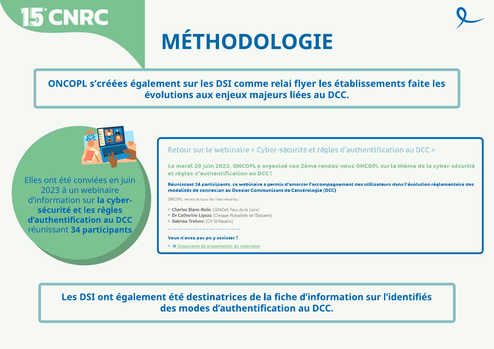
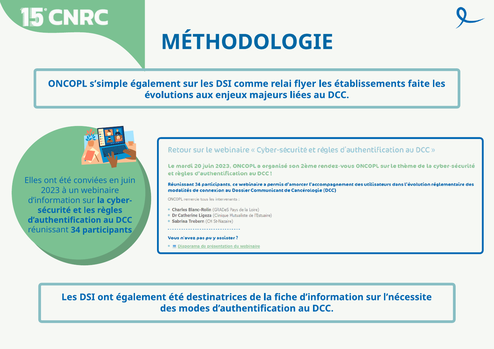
s’créées: s’créées -> s’simple (109, 84)
l’identifiés: l’identifiés -> l’nécessite (408, 297)
